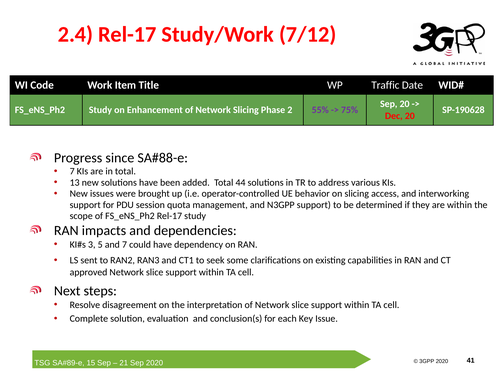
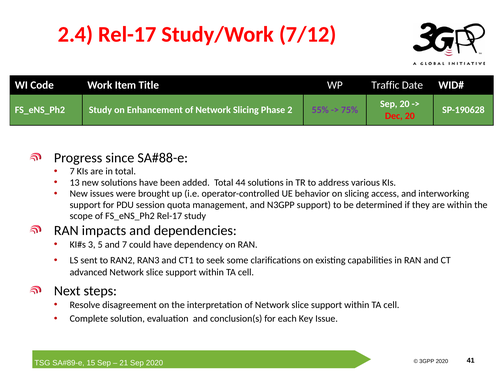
approved: approved -> advanced (89, 272)
